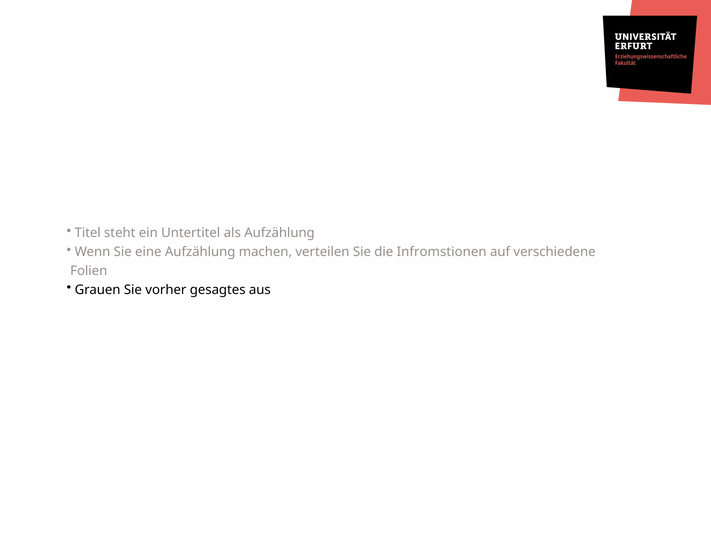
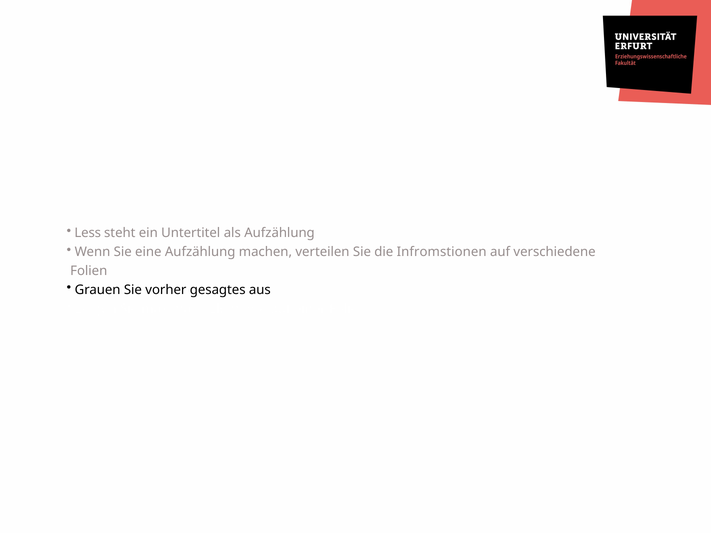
Titel: Titel -> Less (88, 233)
